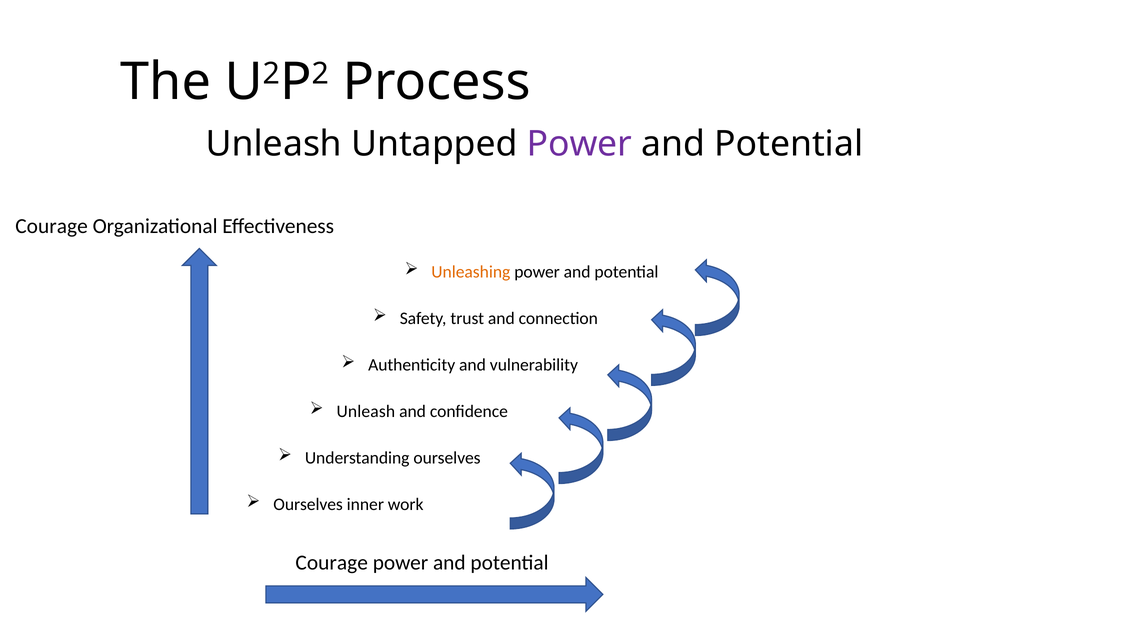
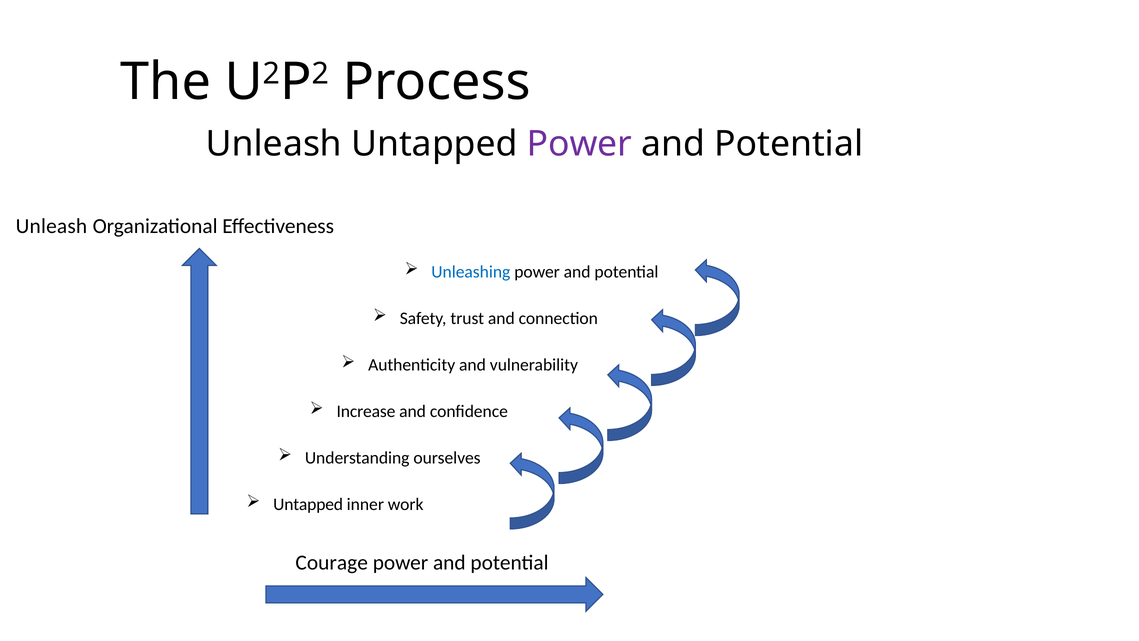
Courage: Courage -> Unleash (51, 226)
Unleashing colour: orange -> blue (471, 272)
Unleash: Unleash -> Increase (366, 411)
Ourselves: Ourselves -> Untapped (308, 504)
